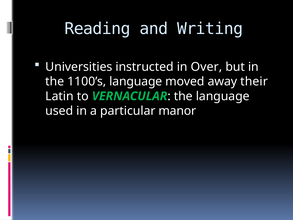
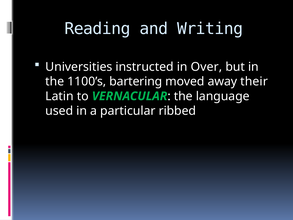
1100’s language: language -> bartering (136, 81)
manor: manor -> ribbed (177, 111)
